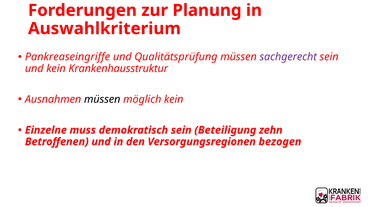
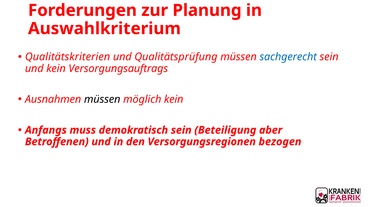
Pankreaseingriffe: Pankreaseingriffe -> Qualitätskriterien (68, 57)
sachgerecht colour: purple -> blue (288, 57)
Krankenhausstruktur: Krankenhausstruktur -> Versorgungsauftrags (118, 69)
Einzelne: Einzelne -> Anfangs (46, 130)
zehn: zehn -> aber (271, 130)
